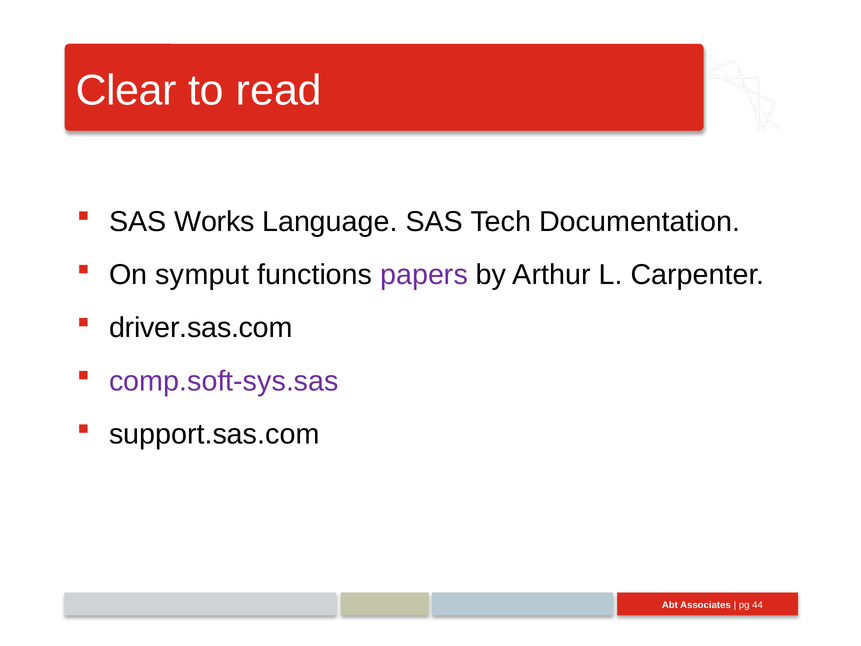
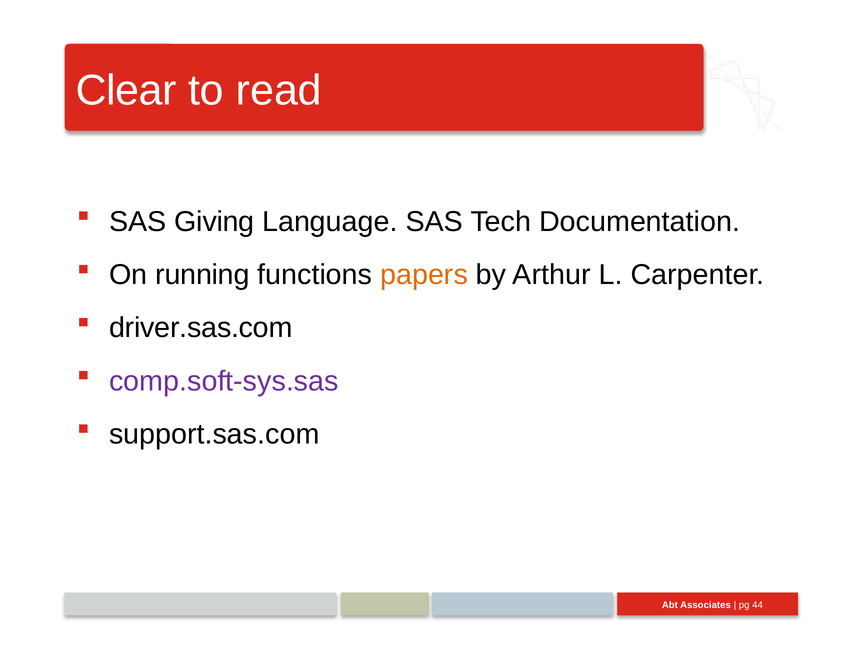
Works: Works -> Giving (214, 221)
symput: symput -> running (202, 275)
papers colour: purple -> orange (424, 275)
